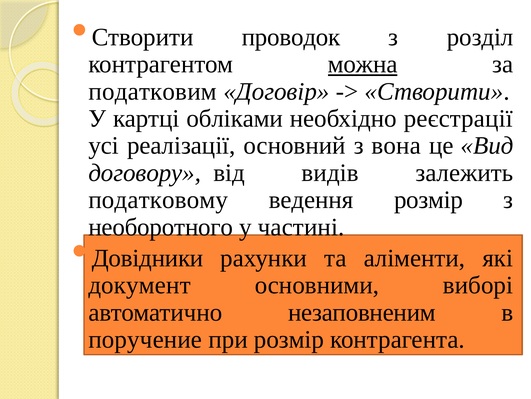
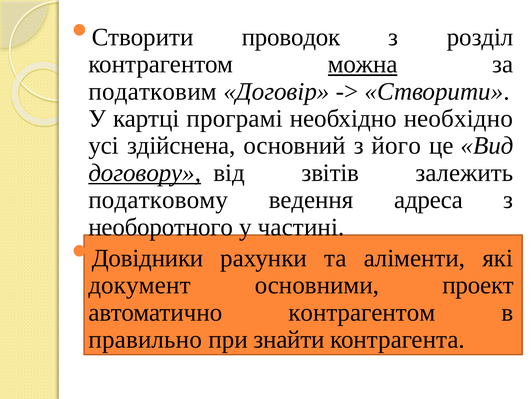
обліками: обліками -> програмі (235, 118)
необхідно реєстрації: реєстрації -> необхідно (458, 118)
реалізації: реалізації -> здійснена (181, 145)
вона: вона -> його (396, 145)
договору underline: none -> present (145, 172)
видів: видів -> звітів (330, 172)
ведення розмір: розмір -> адреса (429, 200)
виборі: виборі -> проект (478, 285)
автоматично незаповненим: незаповненим -> контрагентом (362, 312)
поручение: поручение -> правильно (145, 339)
при розмір: розмір -> знайти (289, 339)
